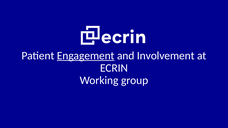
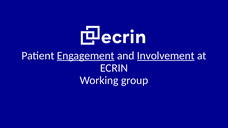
Involvement underline: none -> present (166, 56)
